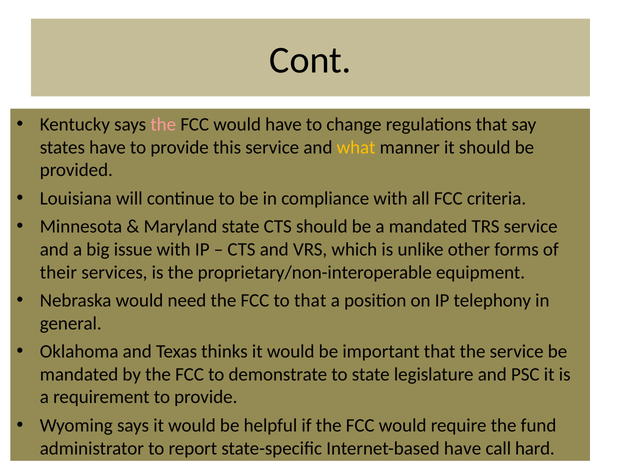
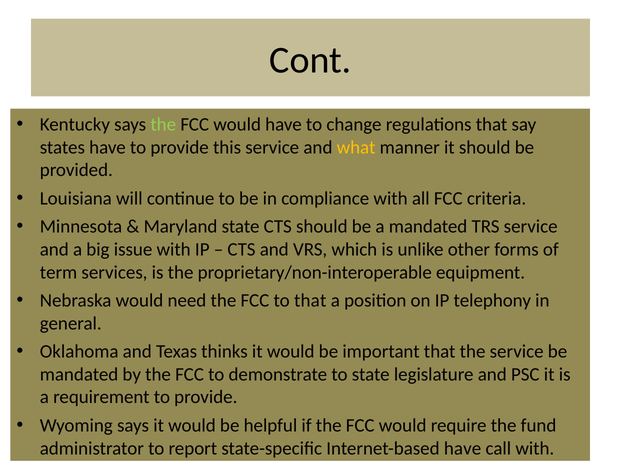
the colour: pink -> light green (163, 124)
their: their -> term (59, 272)
call hard: hard -> with (535, 448)
